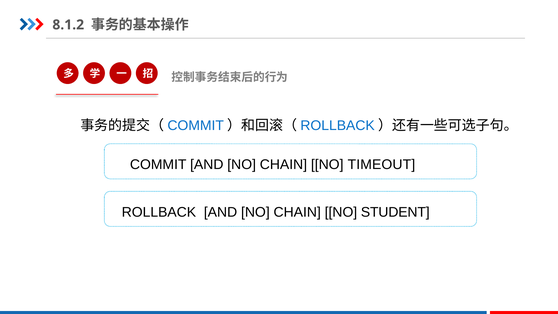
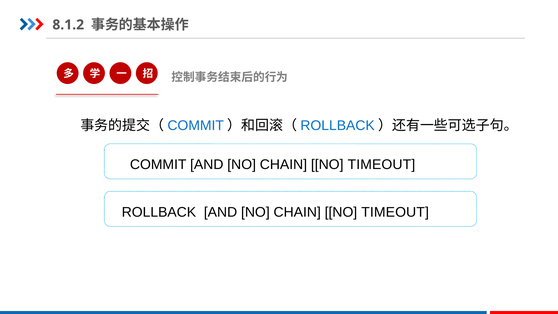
STUDENT: STUDENT -> TIMEOUT (395, 212)
